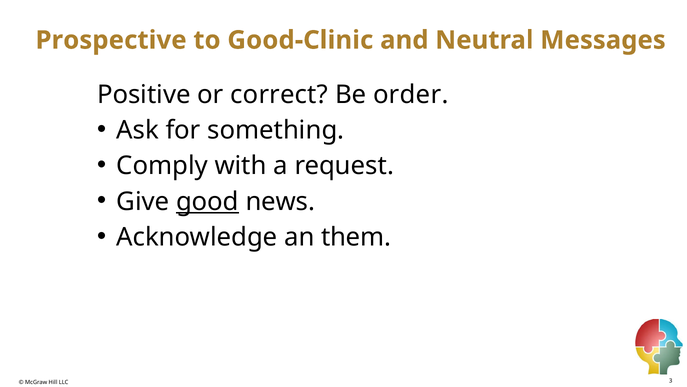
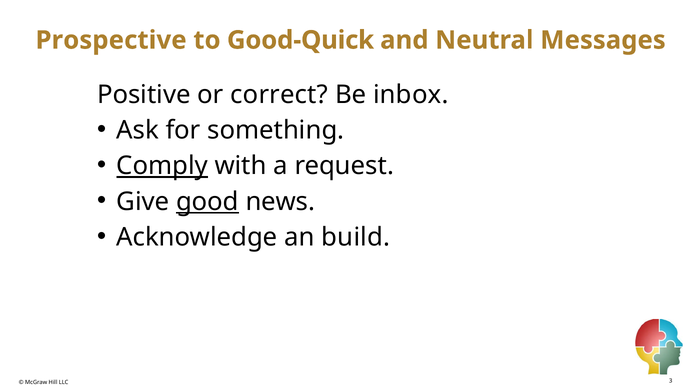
Good-Clinic: Good-Clinic -> Good-Quick (301, 40)
order: order -> inbox (411, 94)
Comply underline: none -> present (162, 166)
them: them -> build (356, 237)
